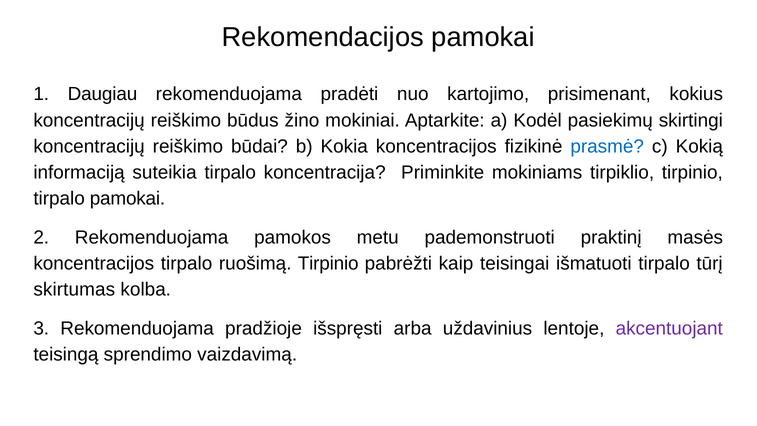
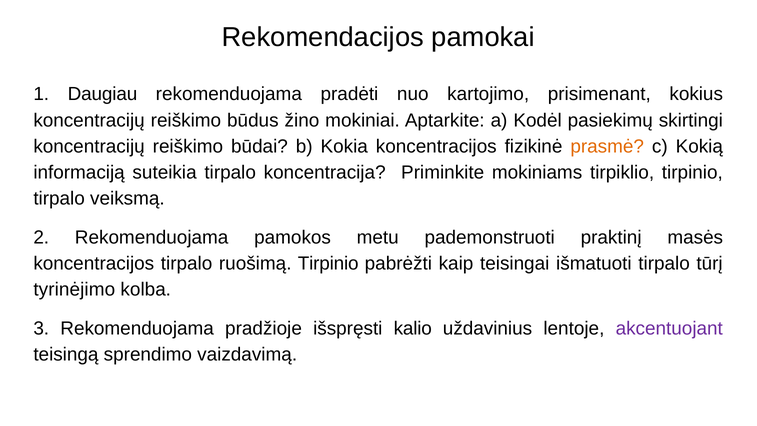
prasmė colour: blue -> orange (607, 146)
tirpalo pamokai: pamokai -> veiksmą (127, 199)
skirtumas: skirtumas -> tyrinėjimo (74, 290)
arba: arba -> kalio (413, 328)
